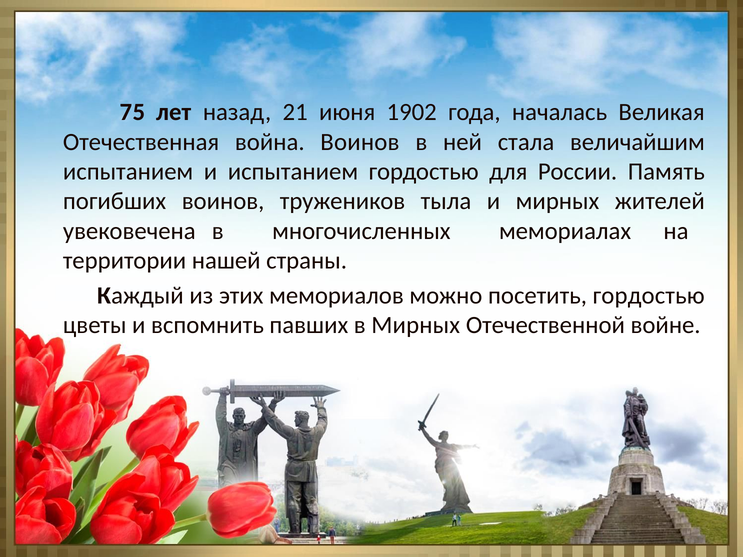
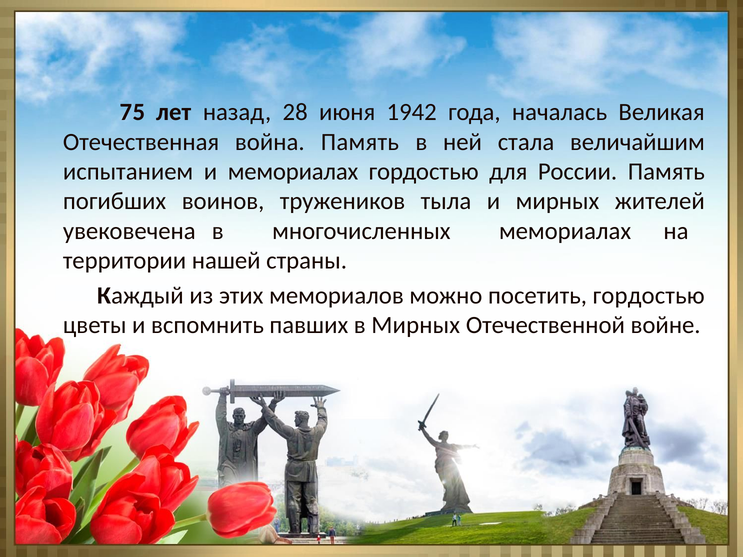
21: 21 -> 28 (295, 112)
1902: 1902 -> 1942 (412, 112)
война Воинов: Воинов -> Память (360, 142)
и испытанием: испытанием -> мемориалах (293, 172)
